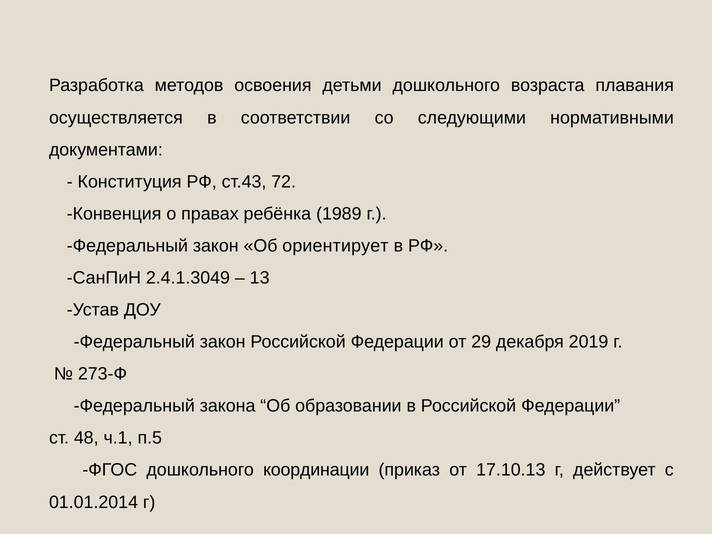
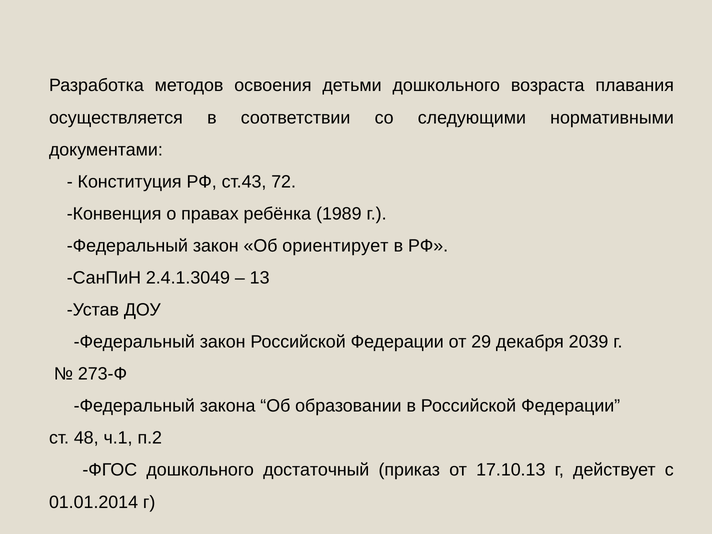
2019: 2019 -> 2039 (589, 342)
п.5: п.5 -> п.2 (150, 438)
координации: координации -> достаточный (316, 470)
